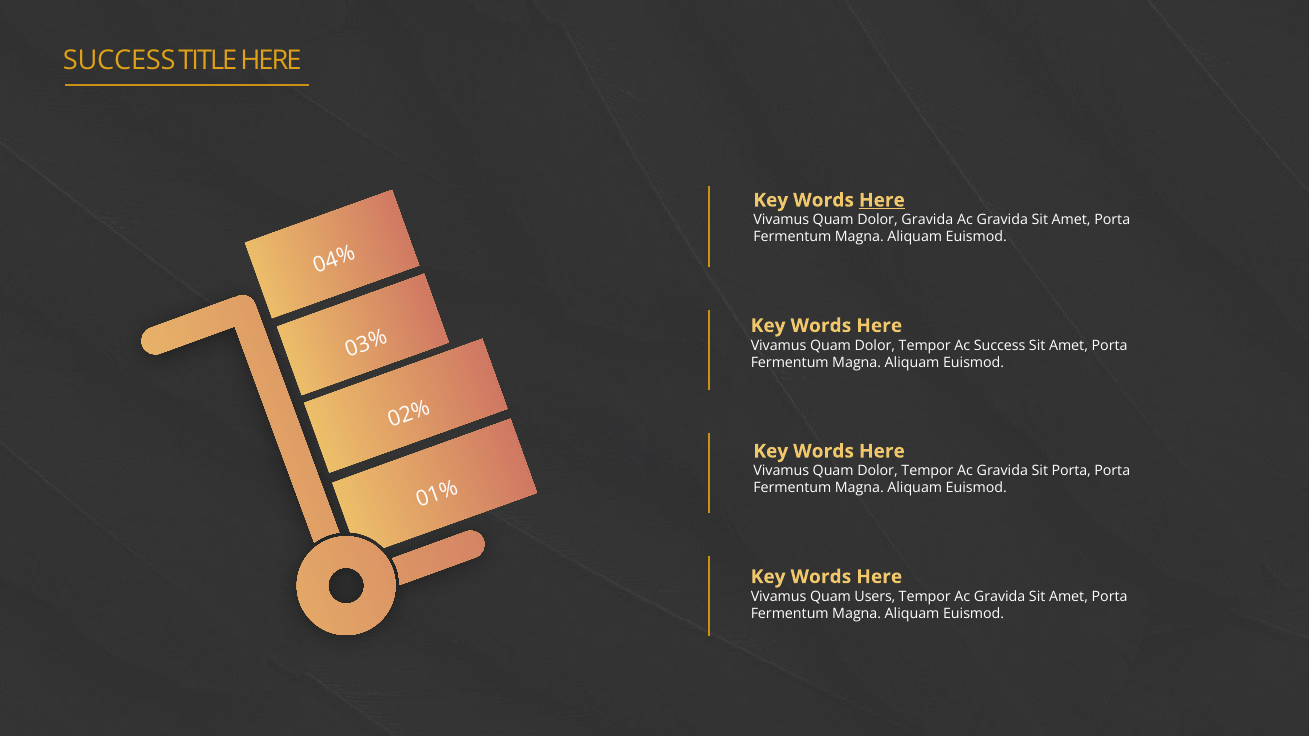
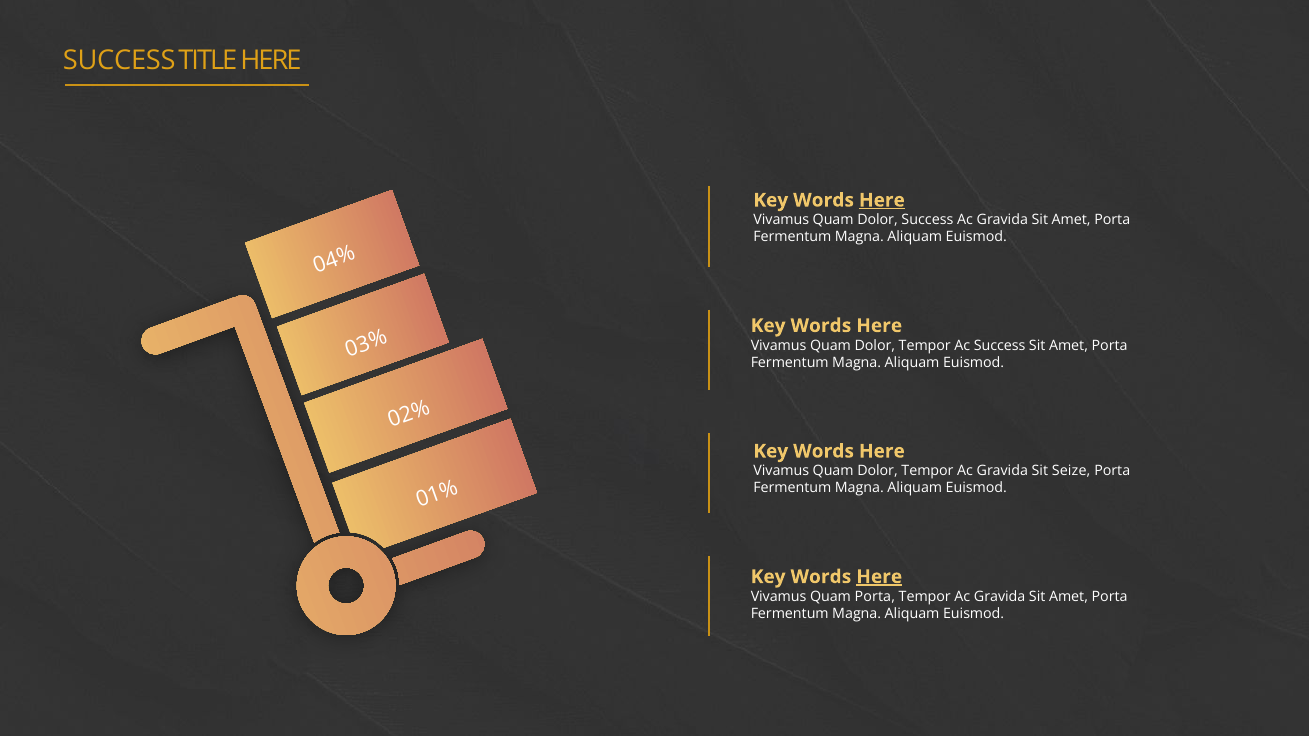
Dolor Gravida: Gravida -> Success (927, 220)
Sit Porta: Porta -> Seize (1071, 471)
Here underline: none -> present (879, 577)
Quam Users: Users -> Porta (875, 597)
